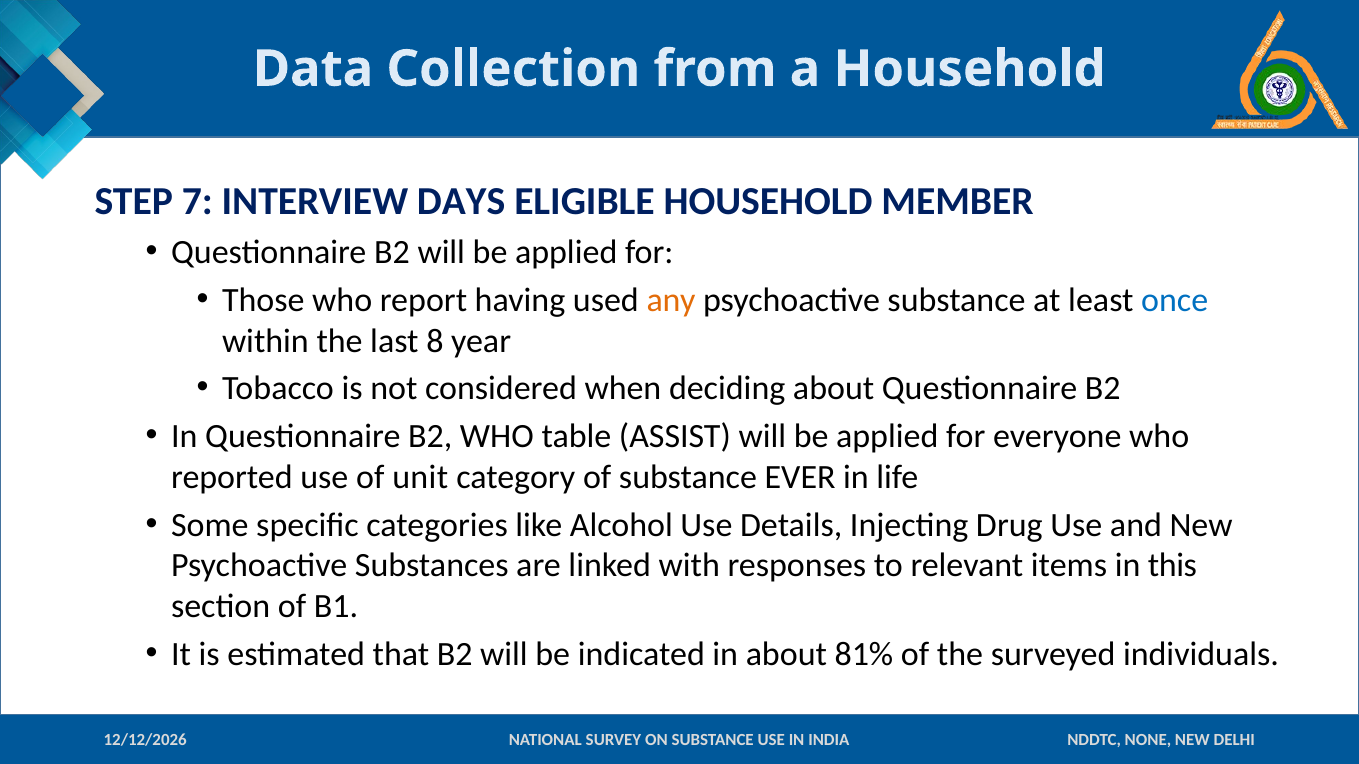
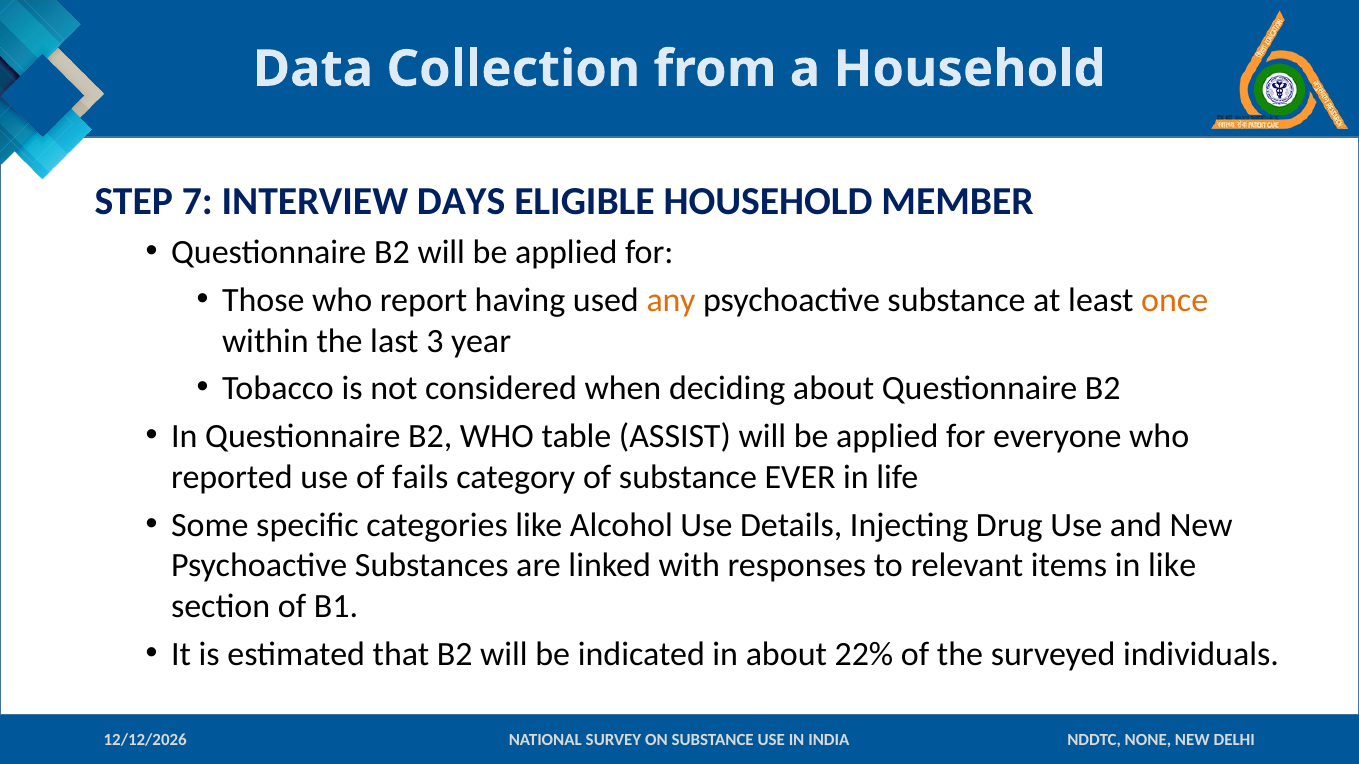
once colour: blue -> orange (1175, 300)
8: 8 -> 3 (435, 341)
unit: unit -> fails (420, 477)
in this: this -> like (1172, 566)
81%: 81% -> 22% (864, 655)
